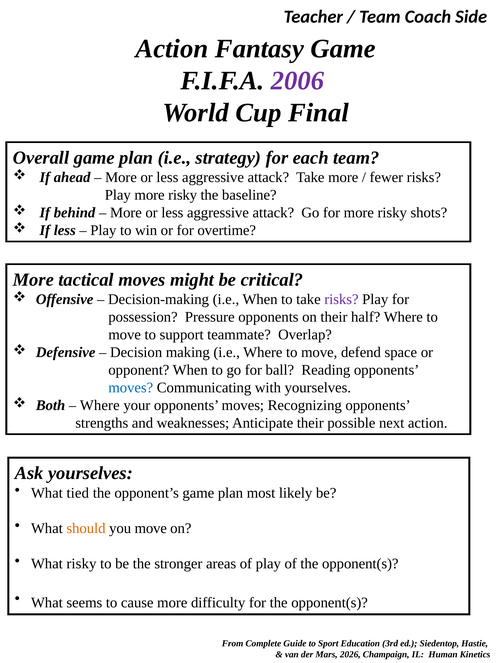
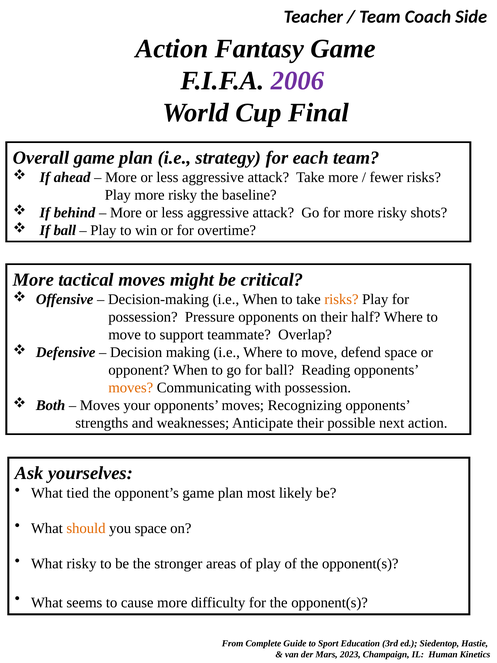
If less: less -> ball (65, 230)
risks colour: purple -> orange (341, 299)
moves colour: blue -> orange (131, 388)
with yourselves: yourselves -> possession (318, 388)
Where: Where -> Moves (100, 405)
you move: move -> space (151, 528)
2026: 2026 -> 2023 (350, 654)
